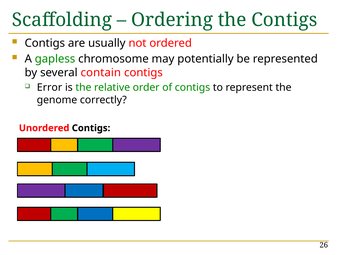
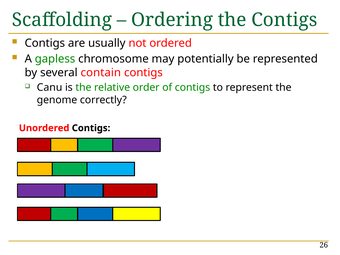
Error: Error -> Canu (50, 88)
